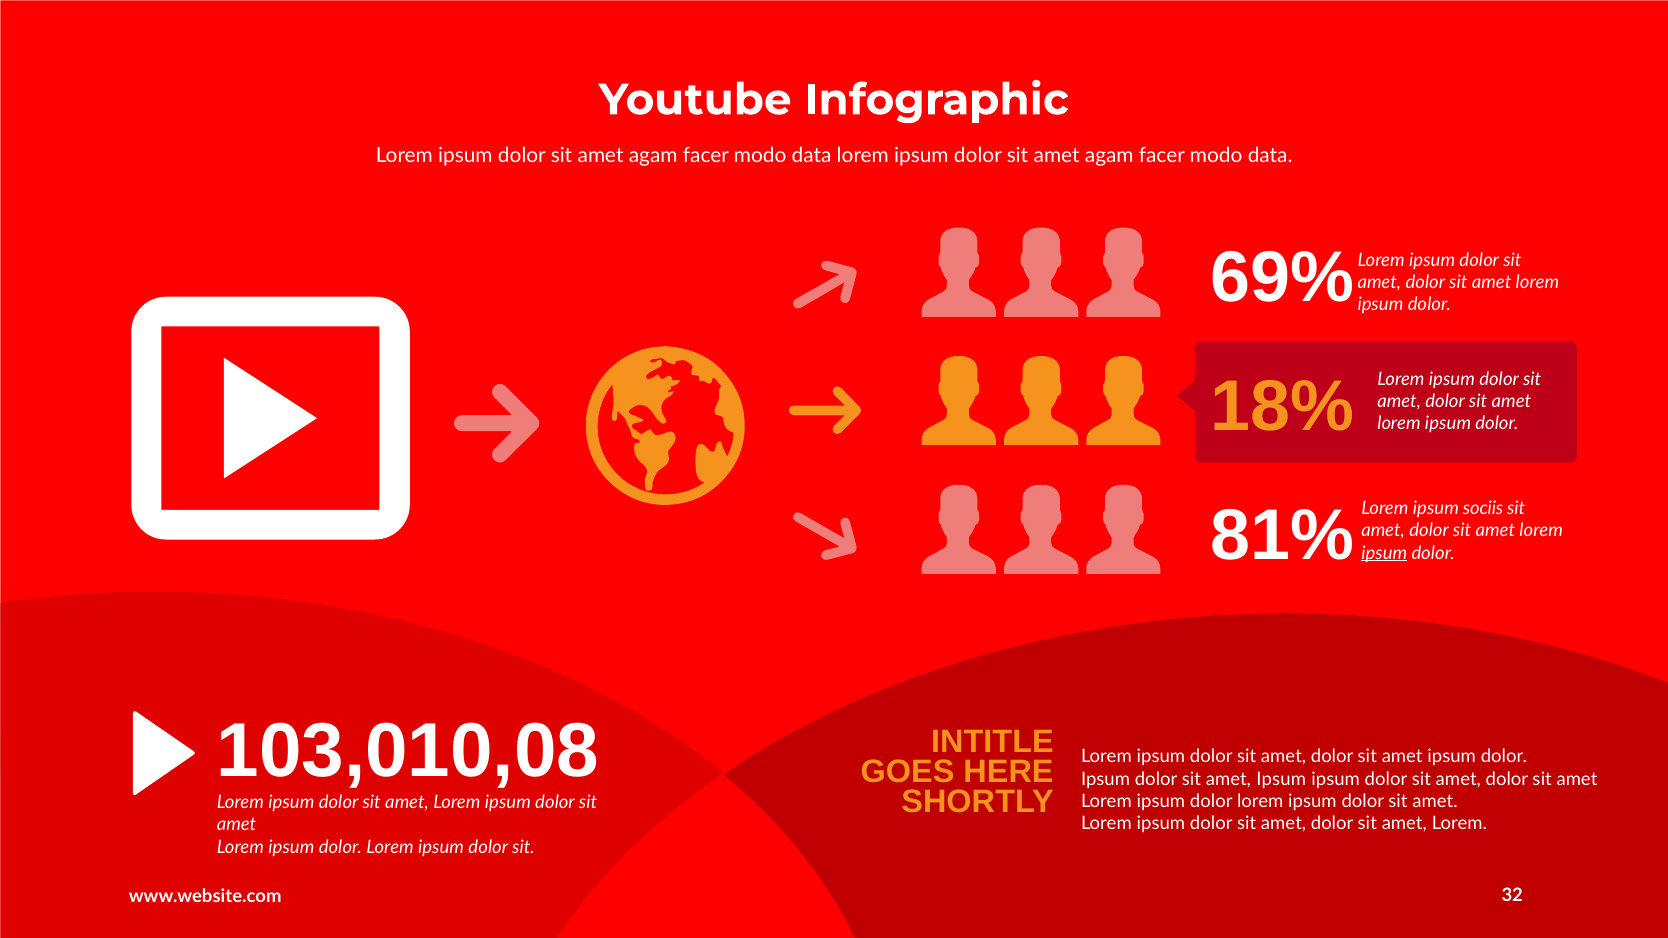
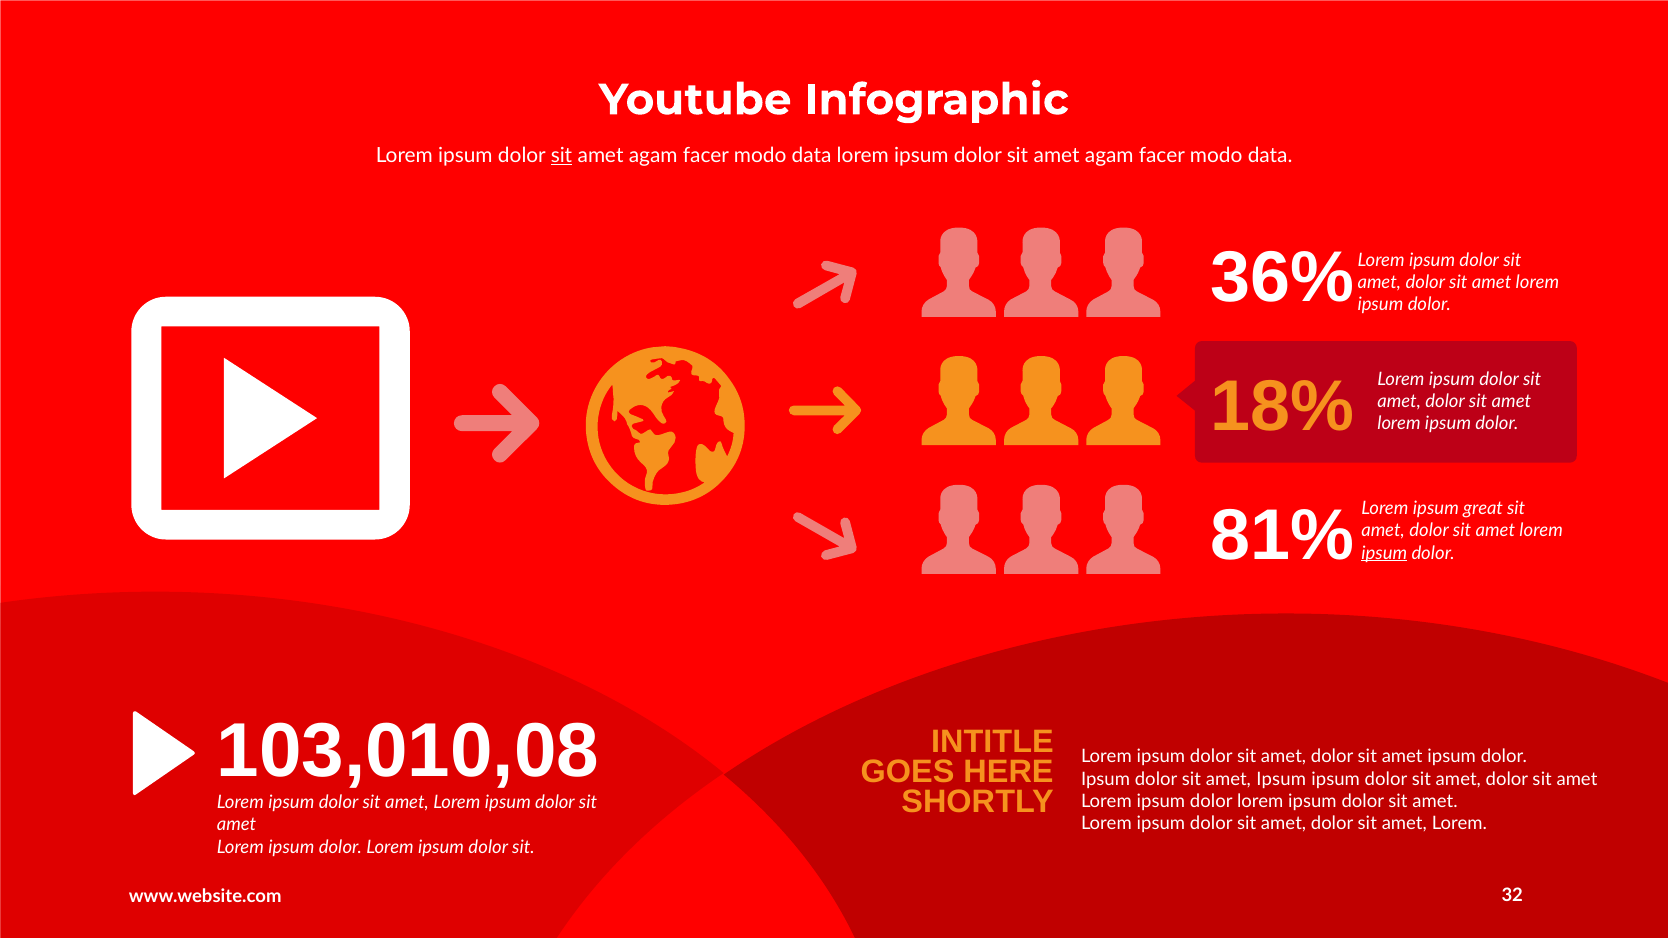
sit underline: none -> present (561, 156)
69%: 69% -> 36% (1283, 278)
sociis: sociis -> great (1483, 509)
